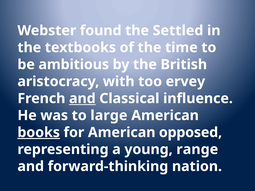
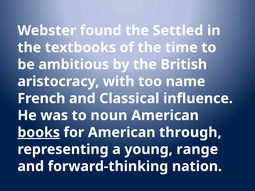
ervey: ervey -> name (185, 82)
and underline: present -> none (82, 99)
large: large -> noun (109, 116)
opposed: opposed -> through (190, 133)
